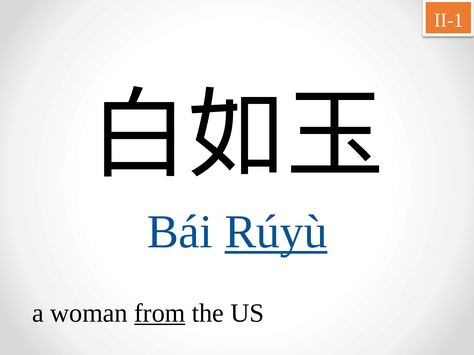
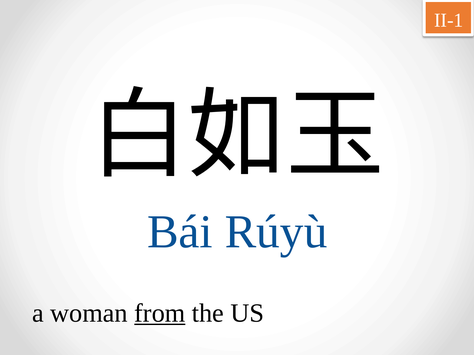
Rúyù underline: present -> none (276, 232)
